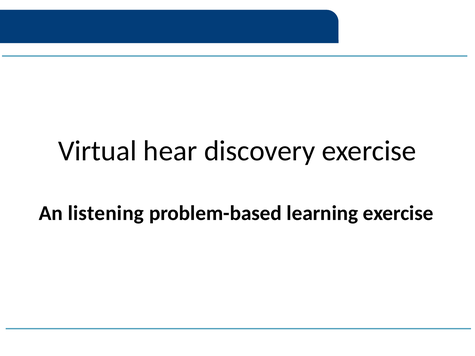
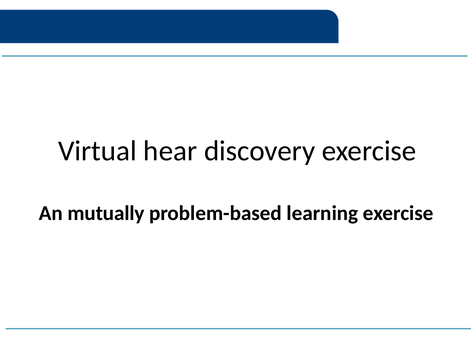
listening: listening -> mutually (106, 213)
